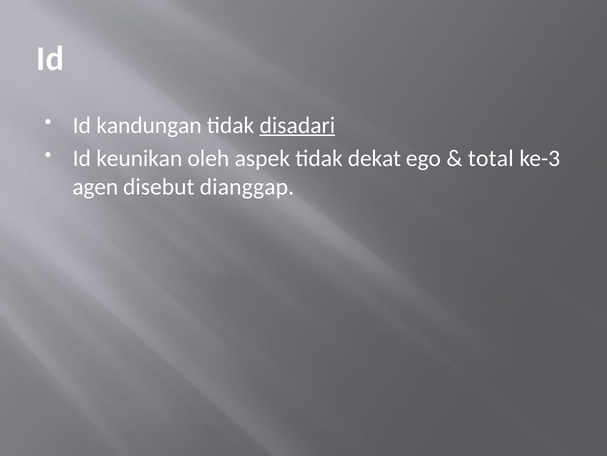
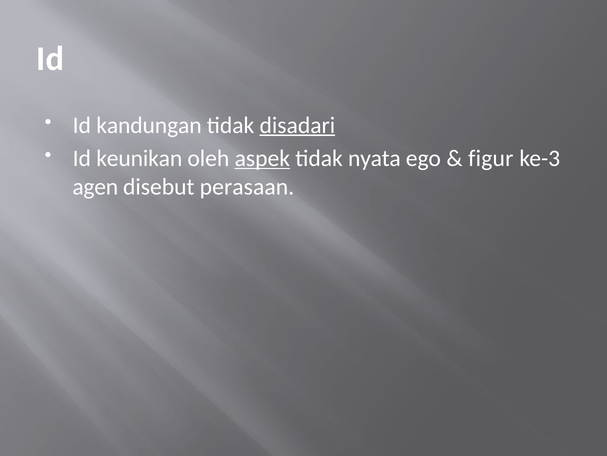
aspek underline: none -> present (262, 158)
dekat: dekat -> nyata (374, 158)
total: total -> figur (491, 158)
dianggap: dianggap -> perasaan (247, 186)
